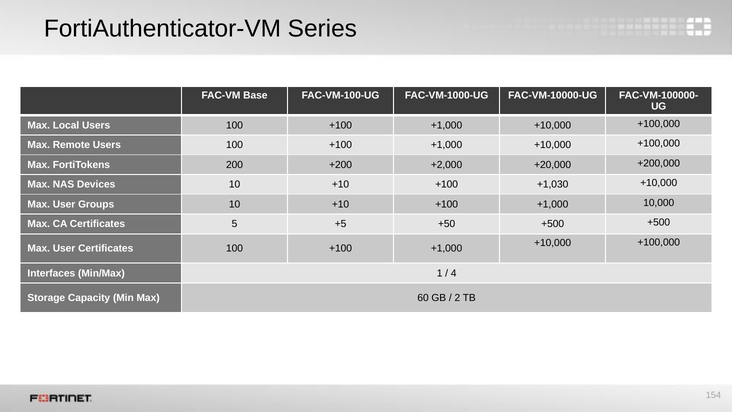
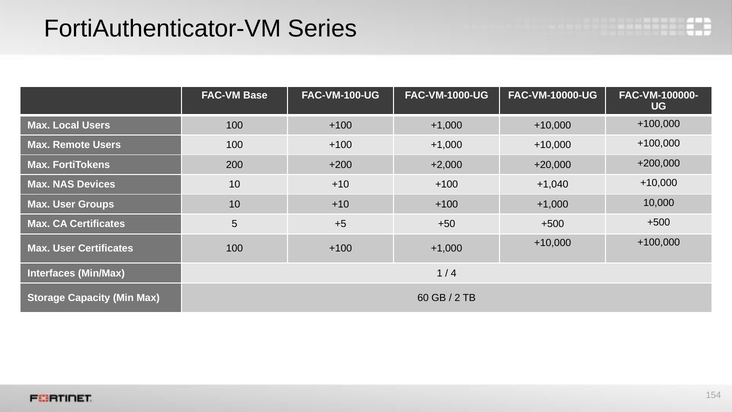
+1,030: +1,030 -> +1,040 (553, 184)
